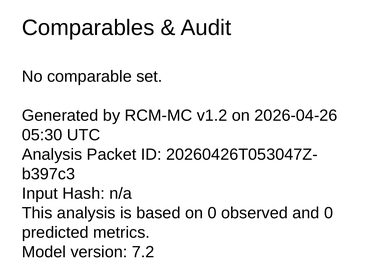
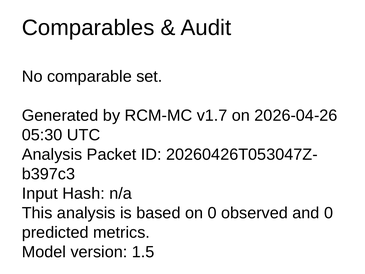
v1.2: v1.2 -> v1.7 (212, 115)
7.2: 7.2 -> 1.5 (143, 252)
